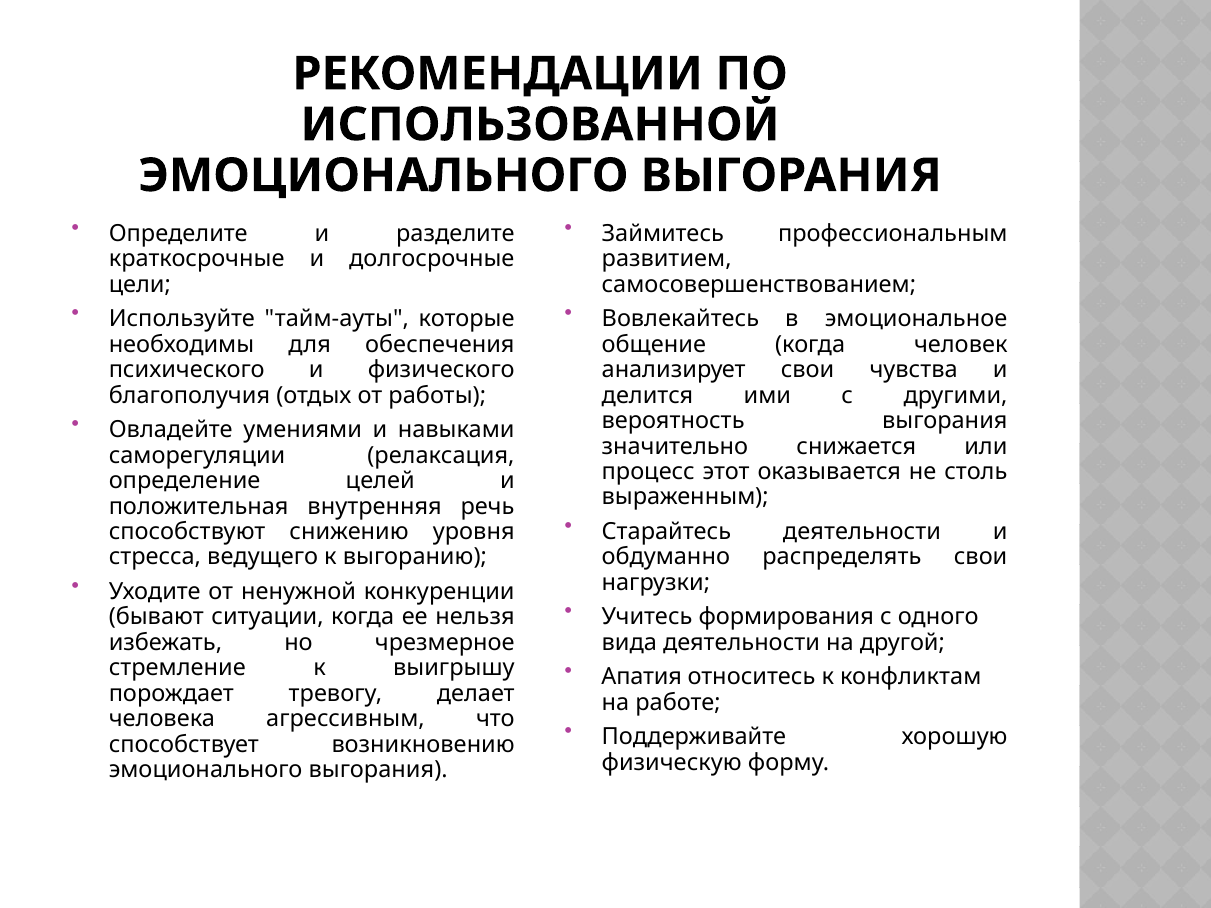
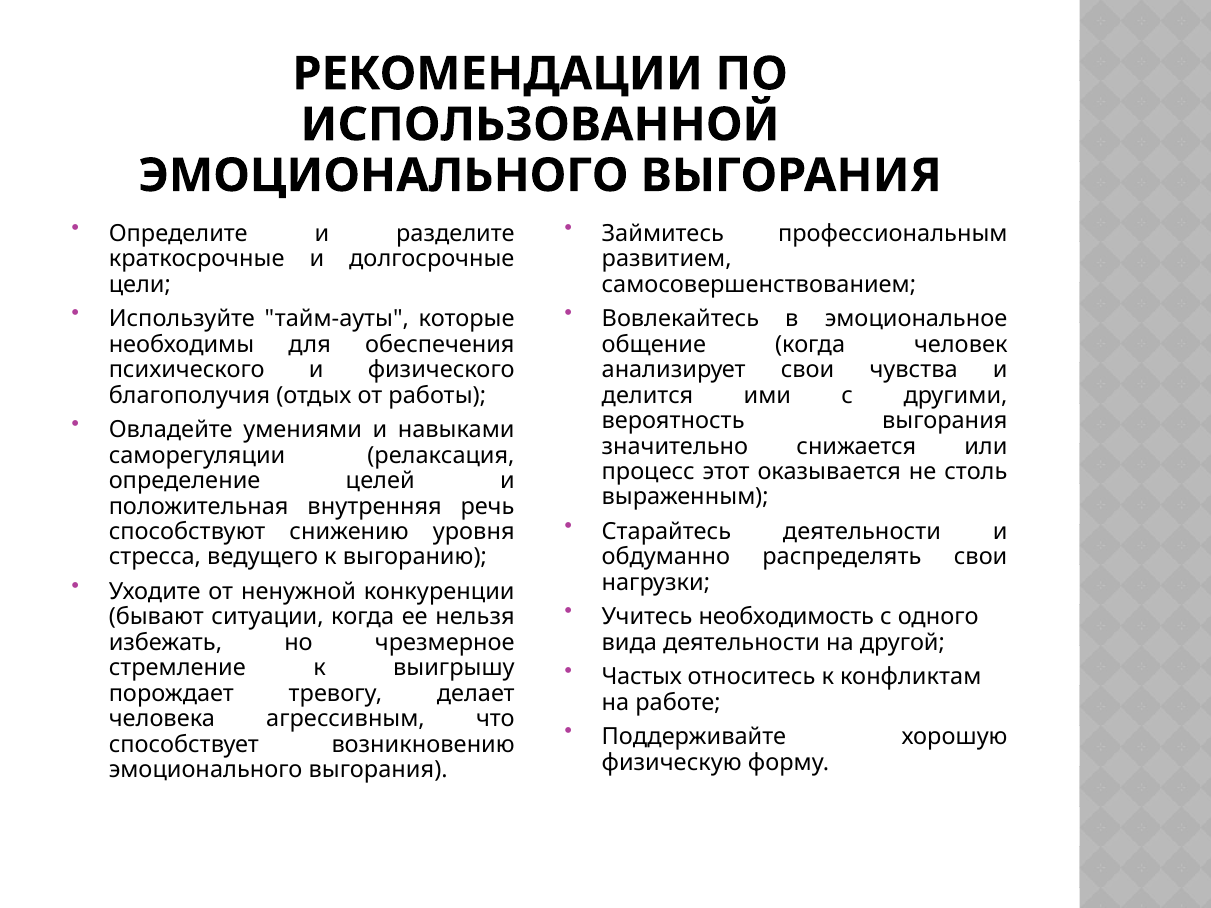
формирования: формирования -> необходимость (786, 617)
Апатия: Апатия -> Частых (642, 677)
